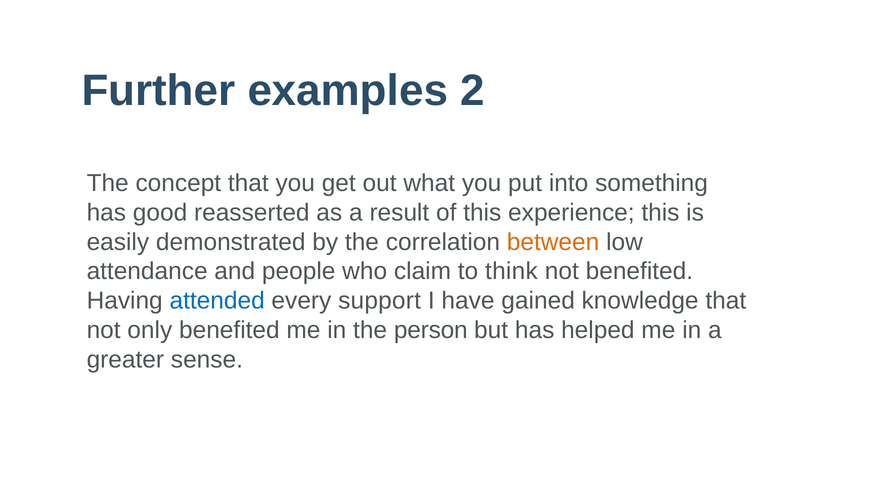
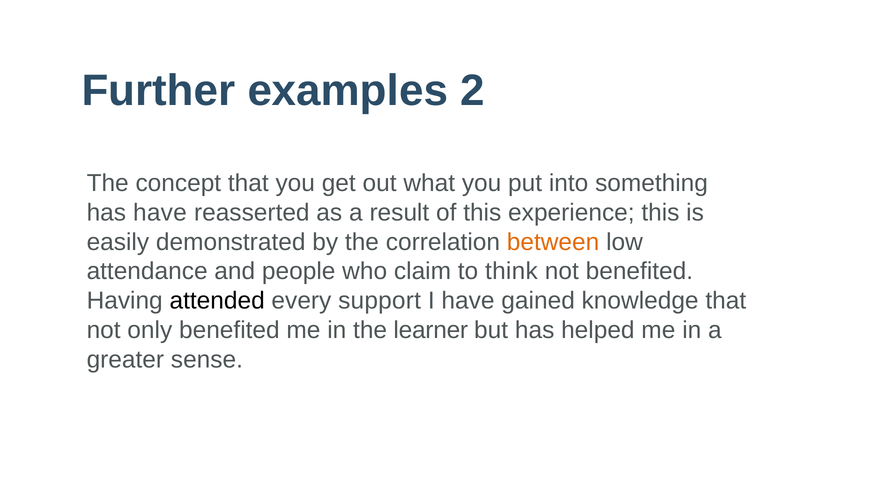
has good: good -> have (160, 213)
attended colour: blue -> black (217, 301)
person: person -> learner (431, 330)
